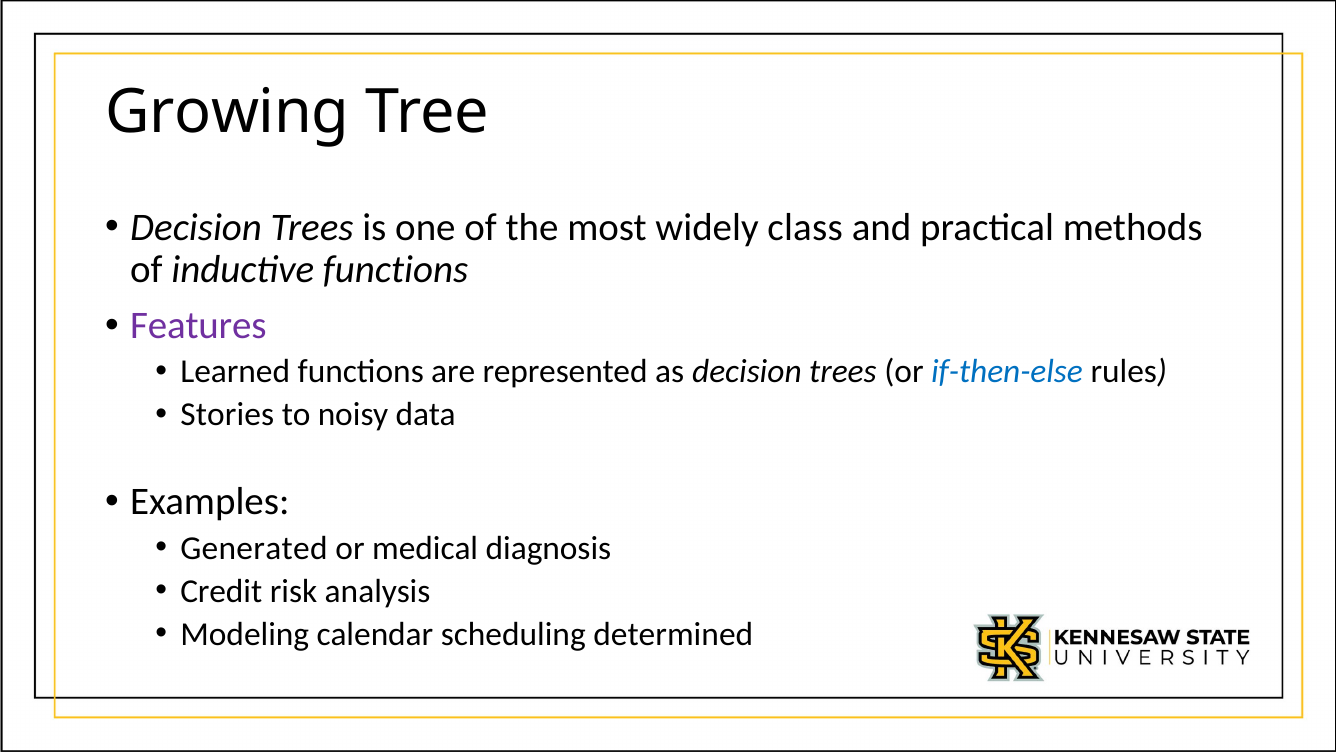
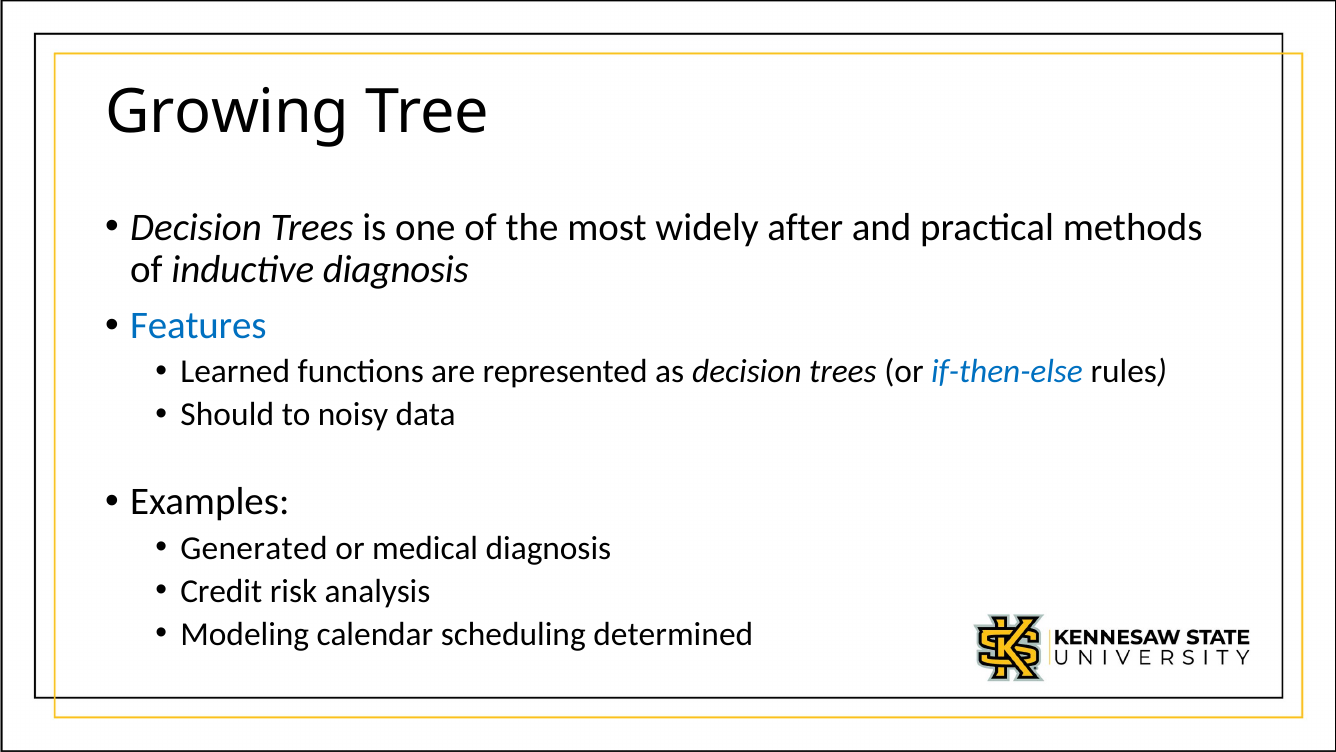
class: class -> after (805, 228)
inductive functions: functions -> diagnosis (396, 270)
Features colour: purple -> blue (198, 326)
Stories: Stories -> Should (227, 415)
